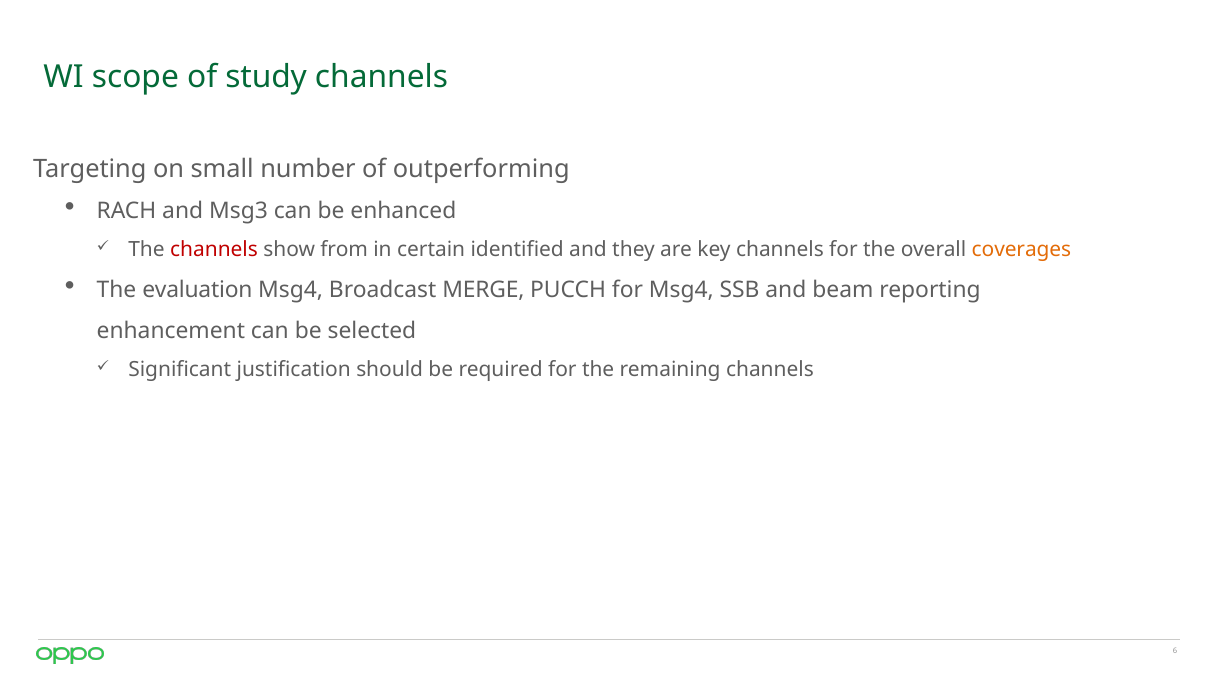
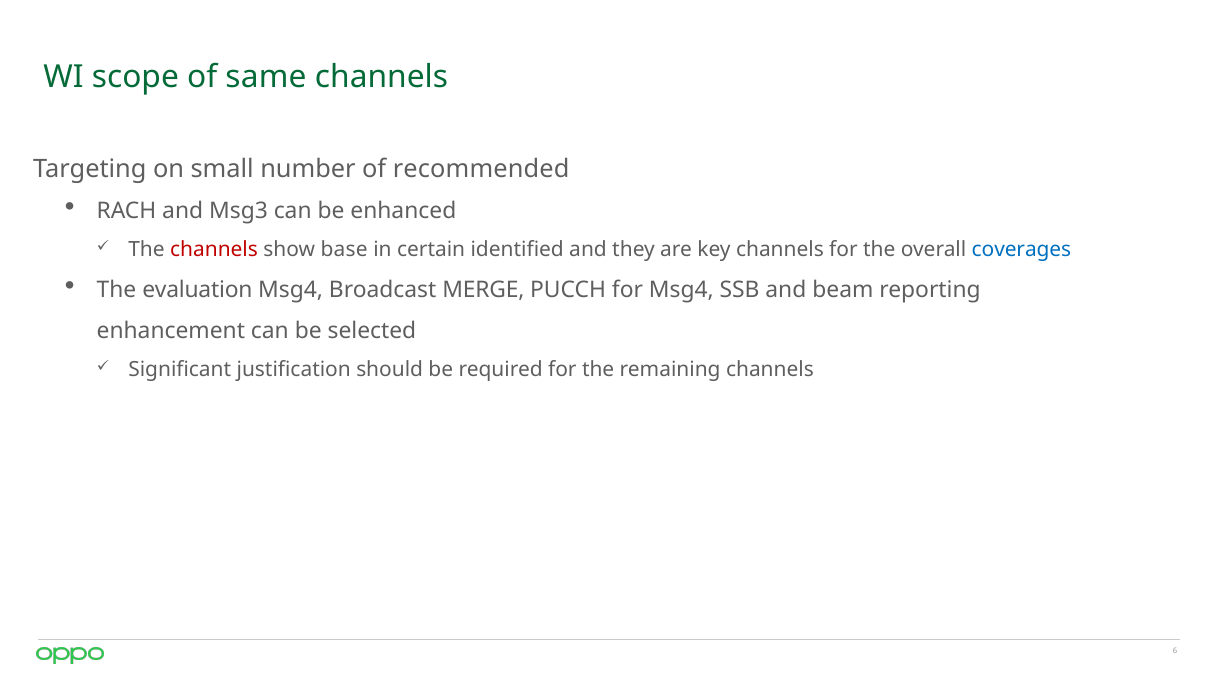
study: study -> same (266, 77)
outperforming: outperforming -> recommended (481, 169)
from: from -> base (344, 250)
coverages colour: orange -> blue (1021, 250)
